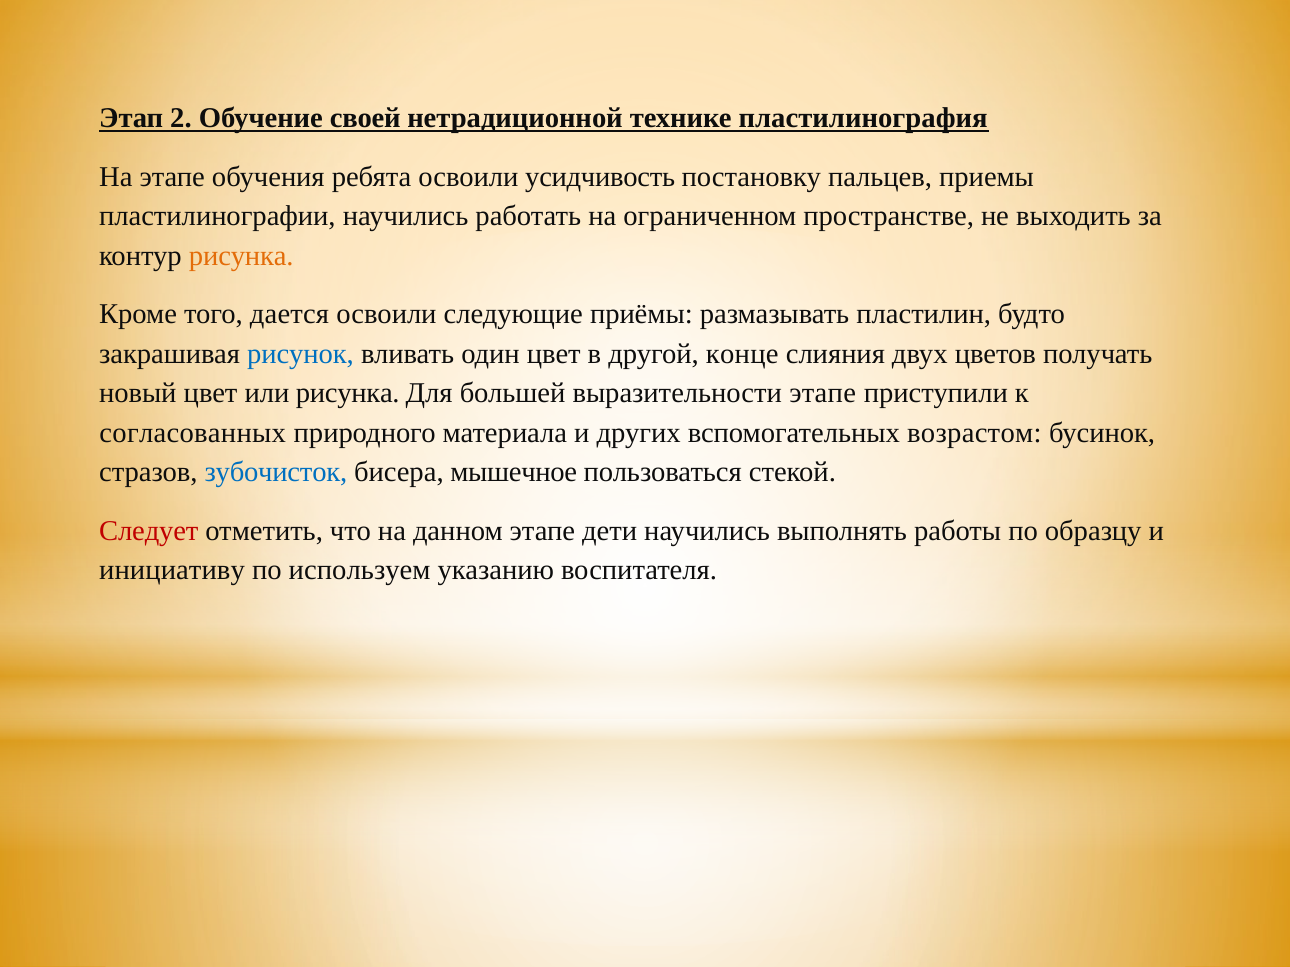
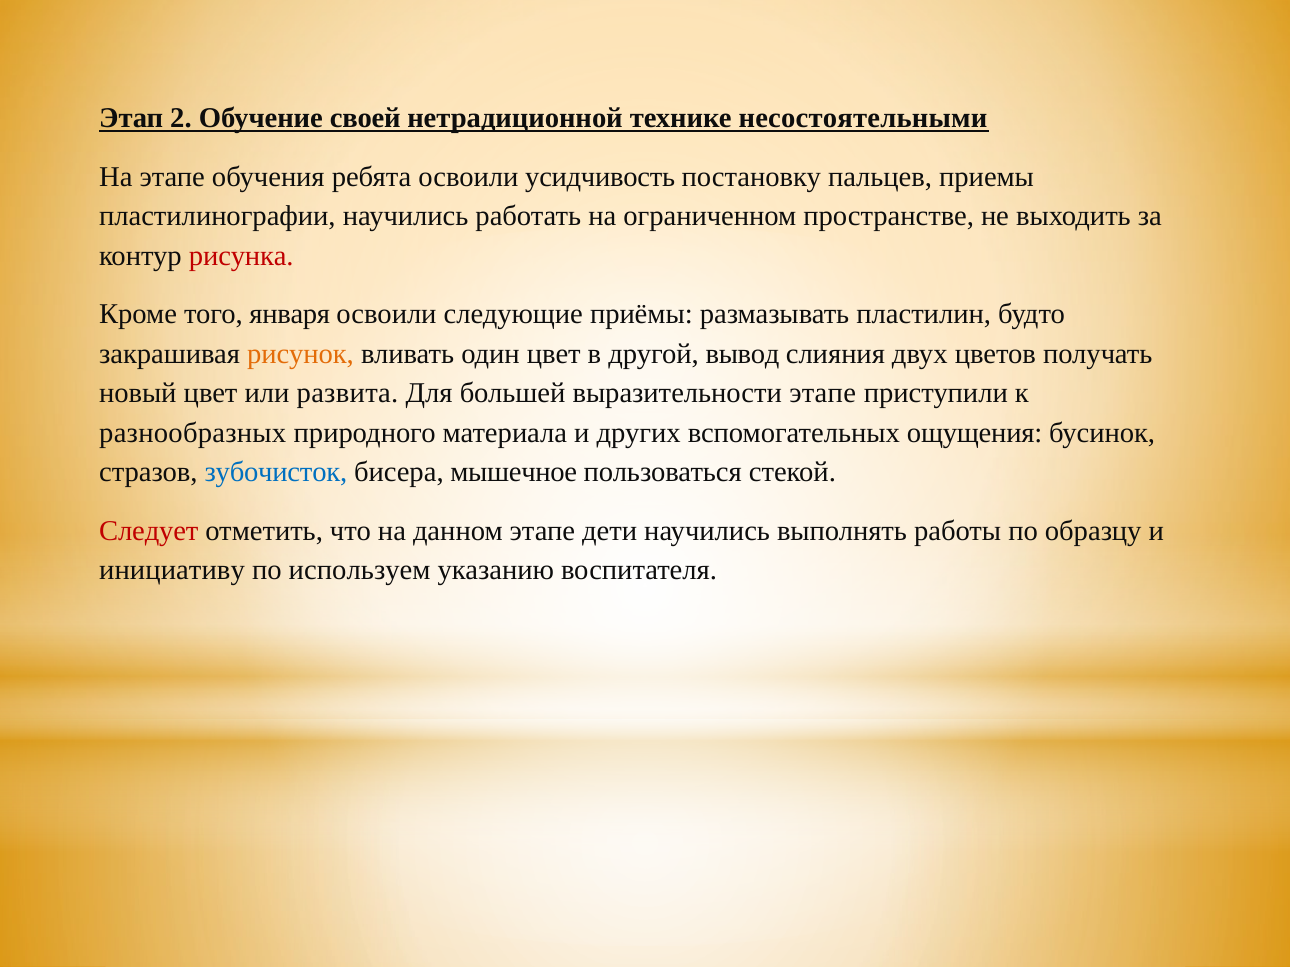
пластилинография: пластилинография -> несостоятельными (863, 118)
рисунка colour: orange -> red (241, 256)
дается: дается -> января (290, 315)
рисунок colour: blue -> orange (301, 354)
конце: конце -> вывод (743, 354)
или рисунка: рисунка -> развита (347, 393)
согласованных: согласованных -> разнообразных (193, 433)
возрастом: возрастом -> ощущения (975, 433)
